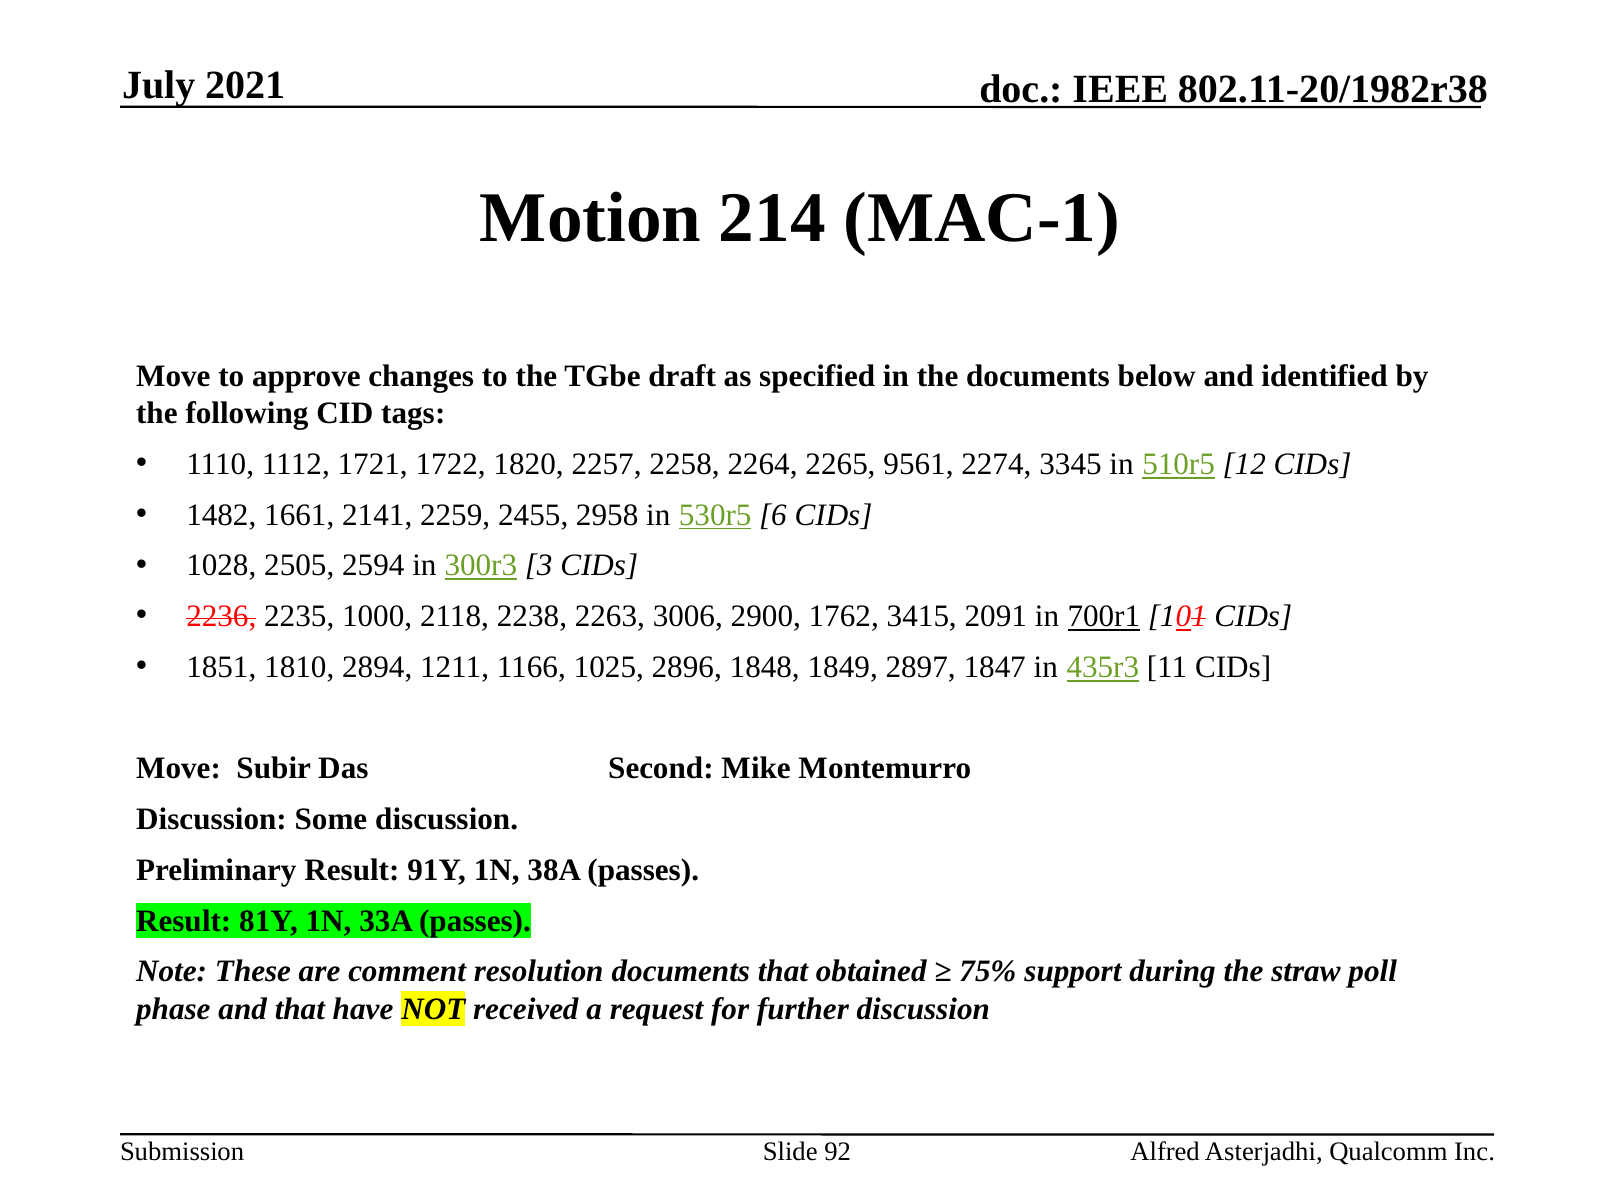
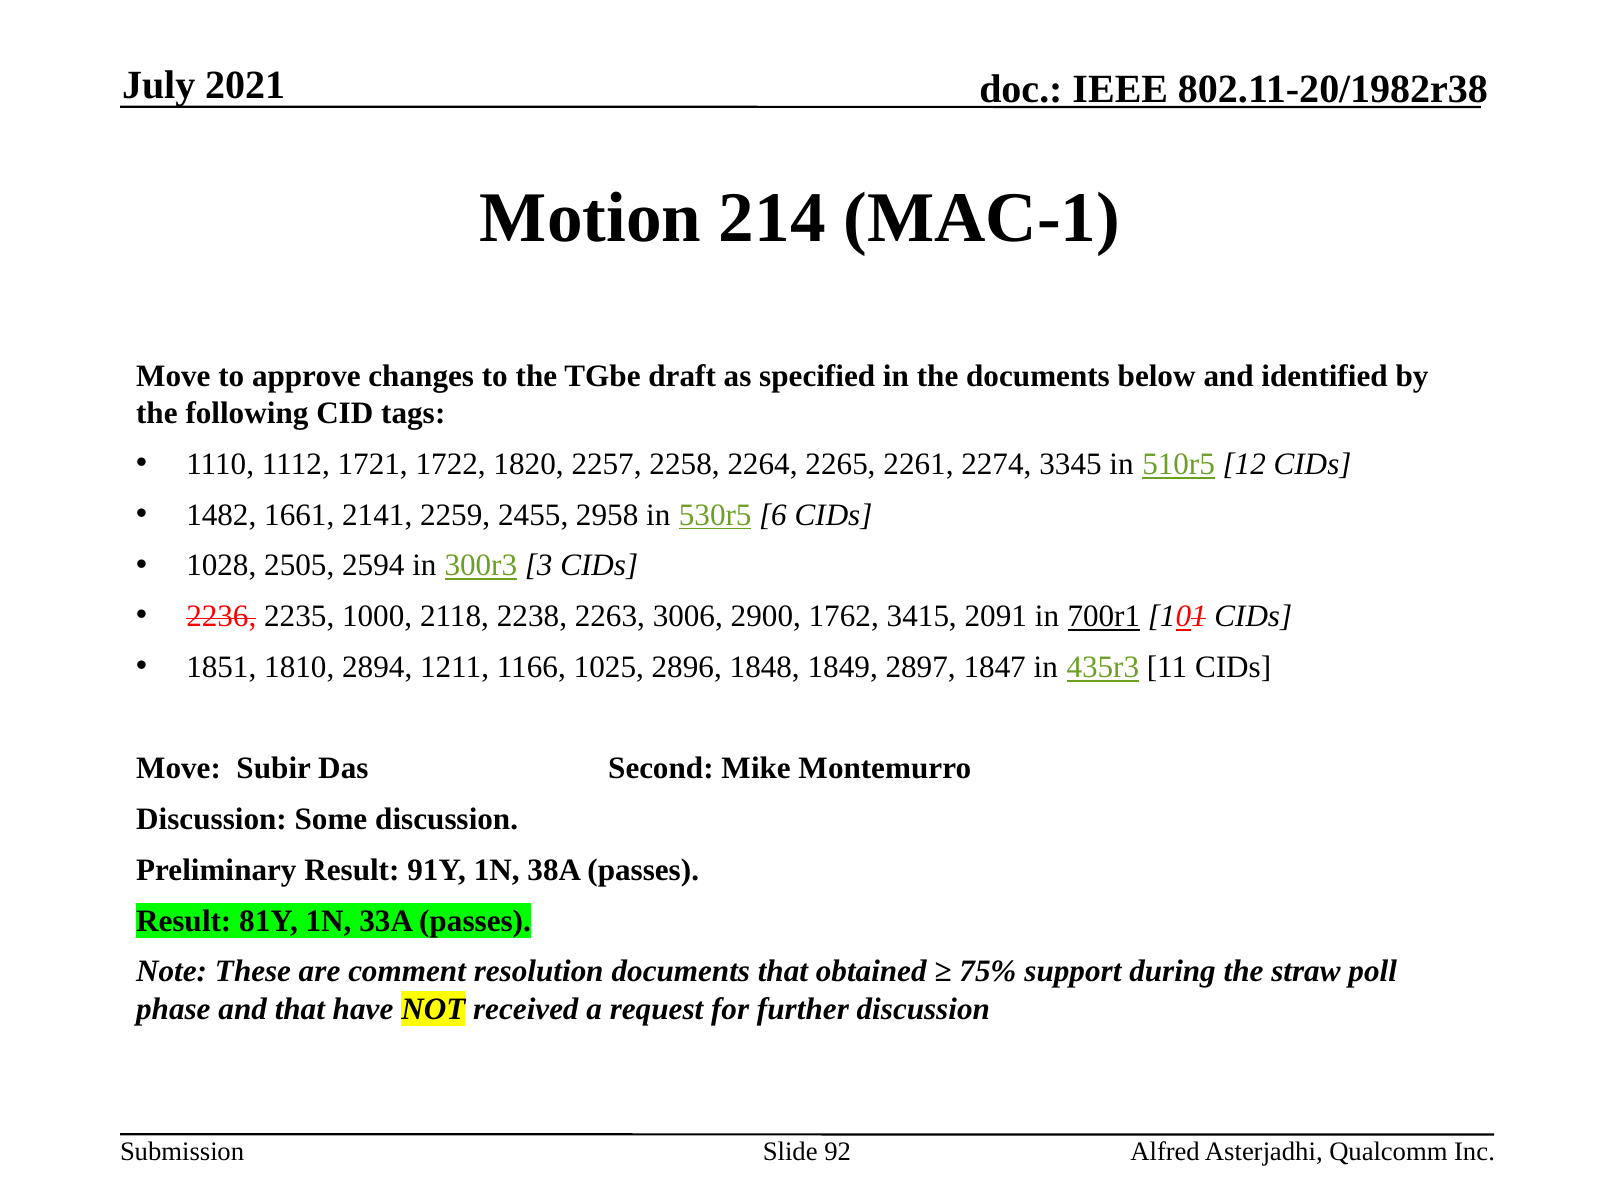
9561: 9561 -> 2261 (919, 464)
